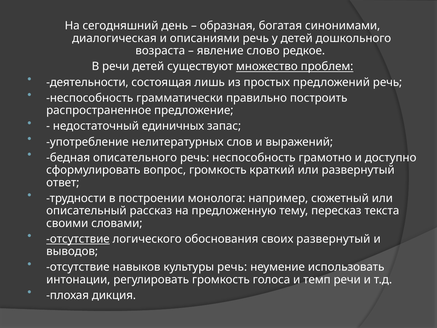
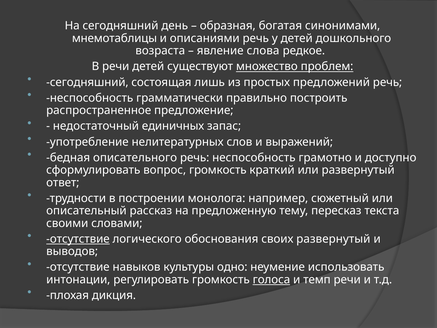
диалогическая: диалогическая -> мнемотаблицы (114, 38)
слово: слово -> слова (263, 51)
деятельности: деятельности -> сегодняшний (87, 82)
культуры речь: речь -> одно (232, 267)
голоса underline: none -> present (271, 279)
